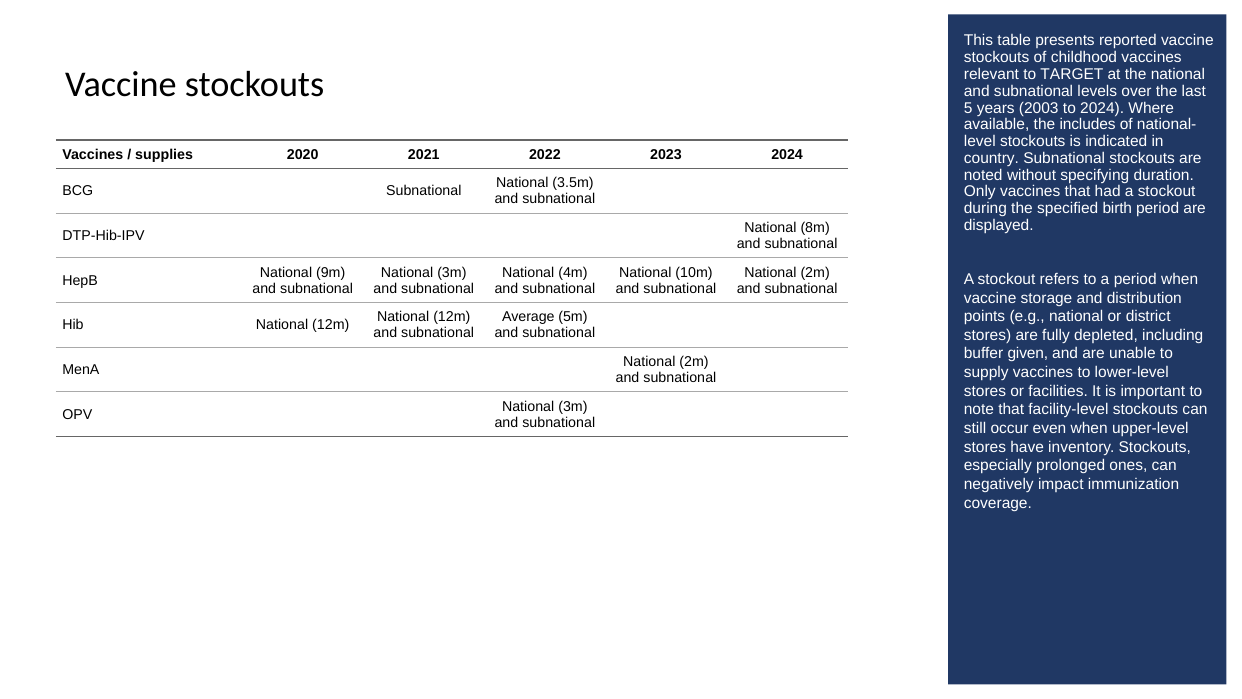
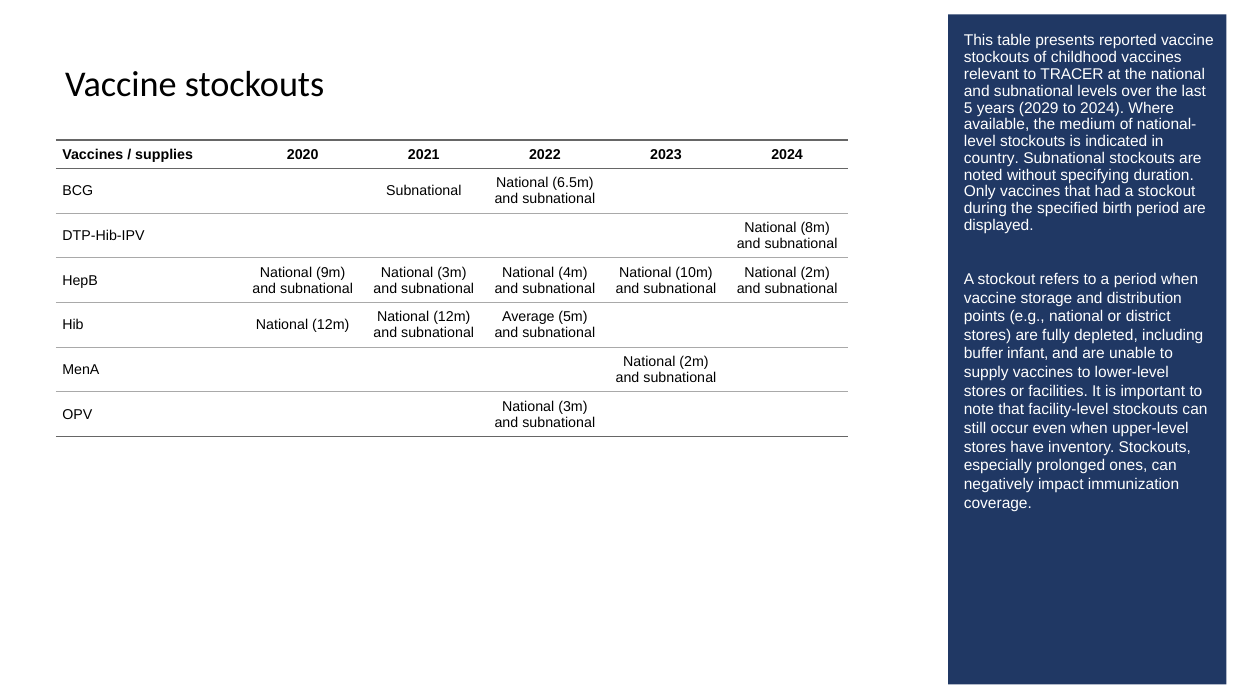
TARGET: TARGET -> TRACER (1072, 74)
2003: 2003 -> 2029 (1039, 108)
includes: includes -> medium (1087, 125)
3.5m: 3.5m -> 6.5m (573, 183)
given: given -> infant (1028, 354)
